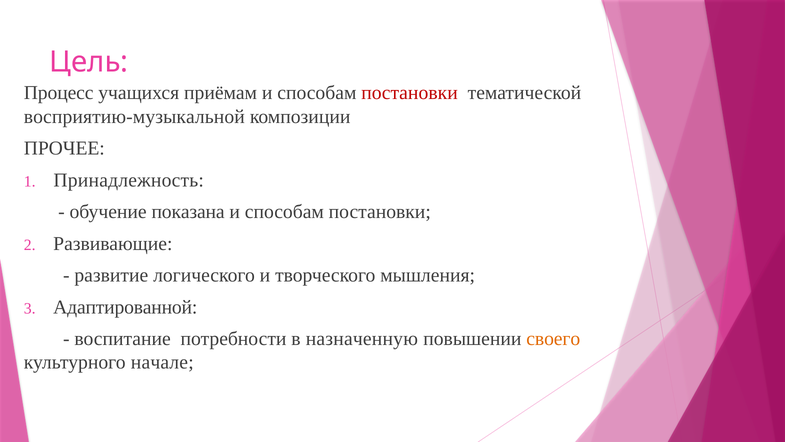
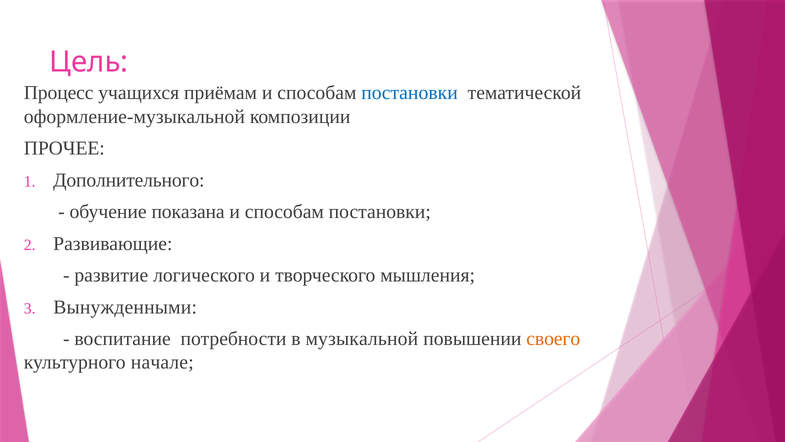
постановки colour: red -> blue (410, 93)
восприятию-музыкальной: восприятию-музыкальной -> оформление-музыкальной (134, 116)
Принадлежность: Принадлежность -> Дополнительного (129, 180)
Адаптированной: Адаптированной -> Вынужденными (125, 307)
назначенную: назначенную -> музыкальной (362, 339)
